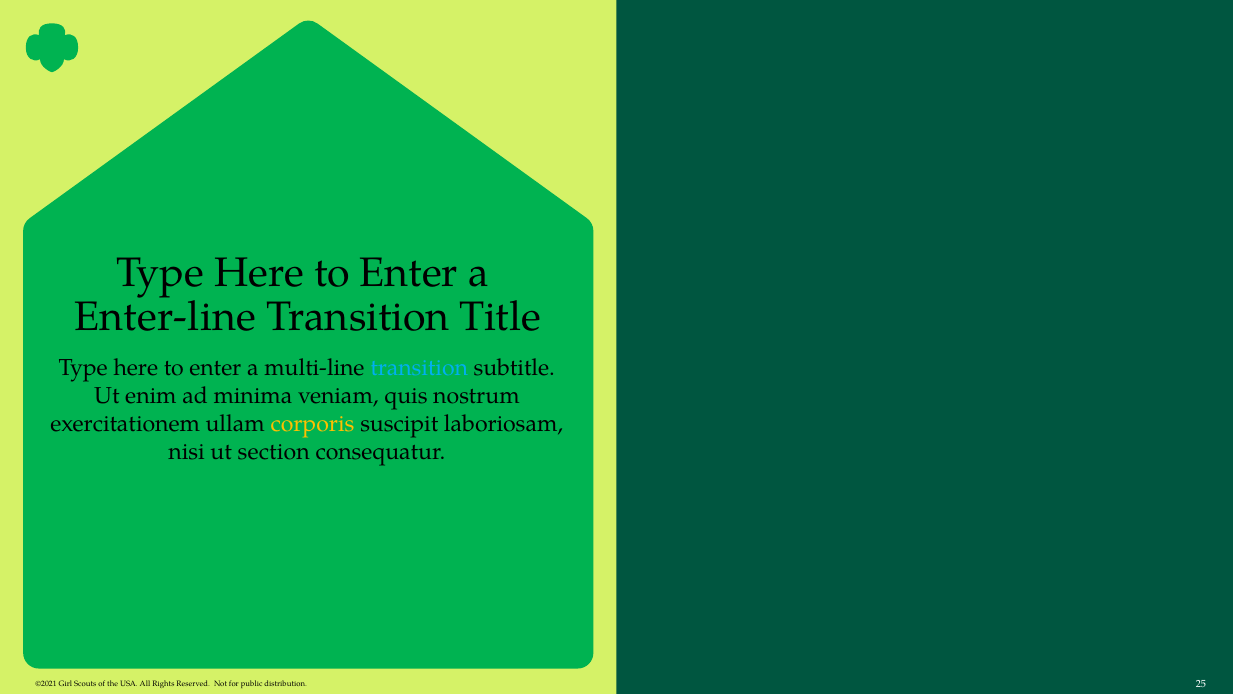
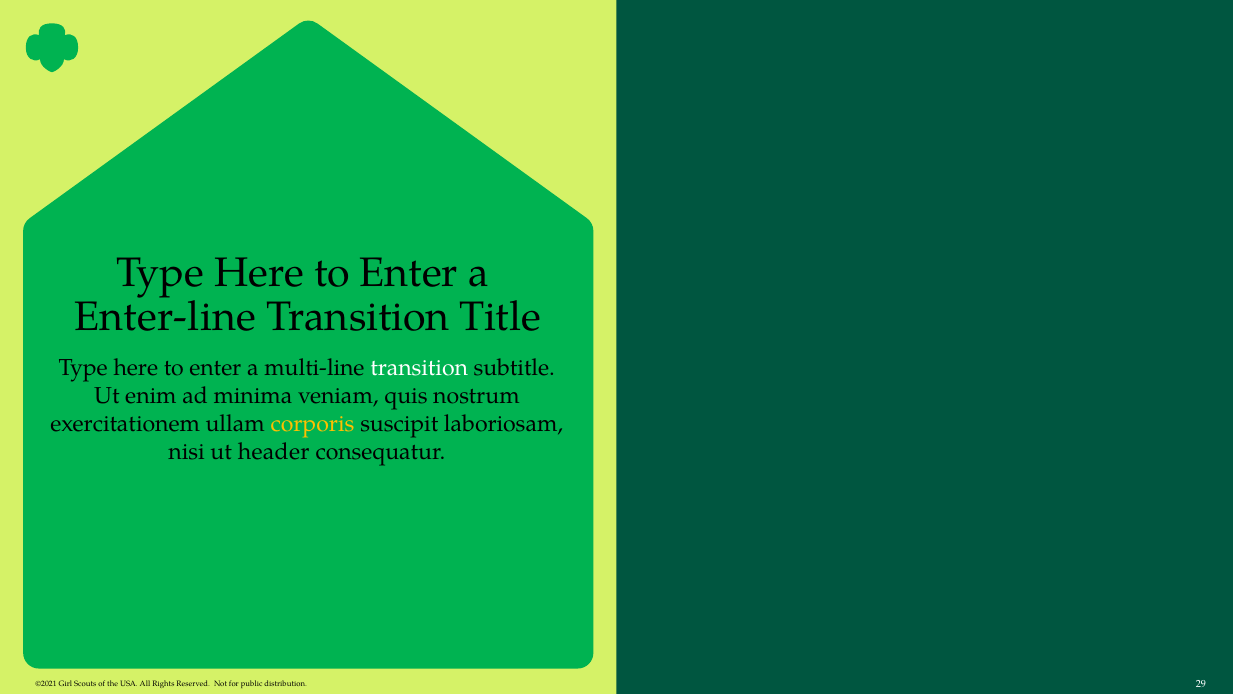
transition colour: light blue -> white (419, 368)
section: section -> header (274, 451)
25: 25 -> 29 (1201, 683)
